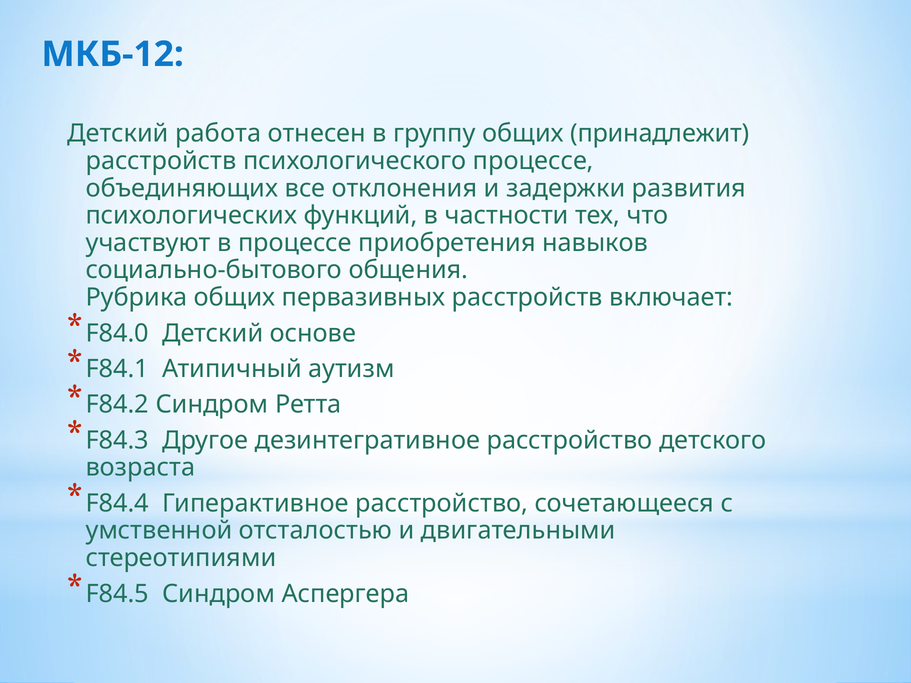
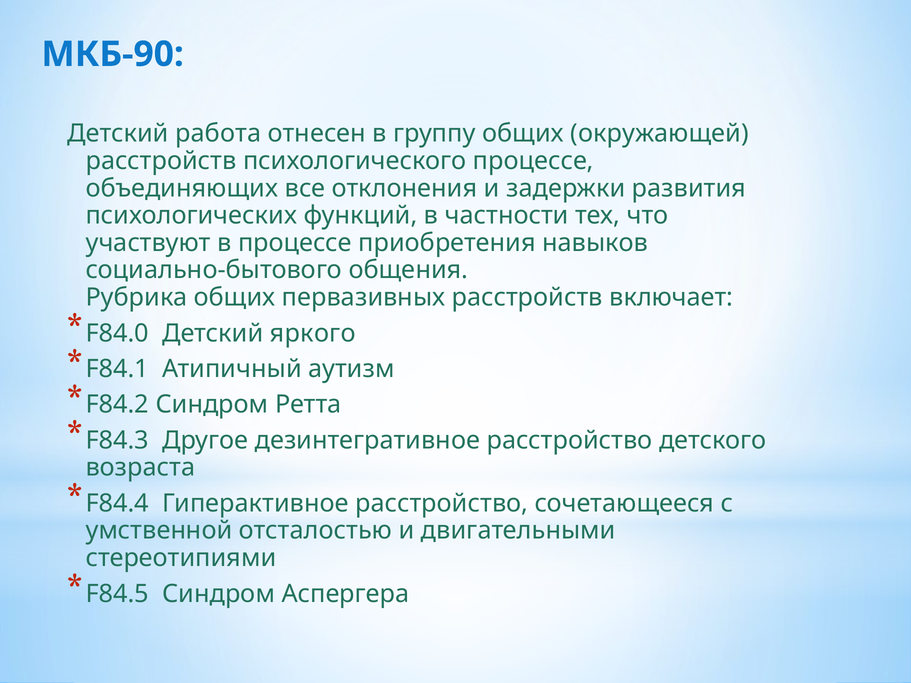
МКБ-12: МКБ-12 -> МКБ-90 (113, 54)
принадлежит: принадлежит -> окружающей (660, 134)
основе: основе -> яркого (313, 333)
